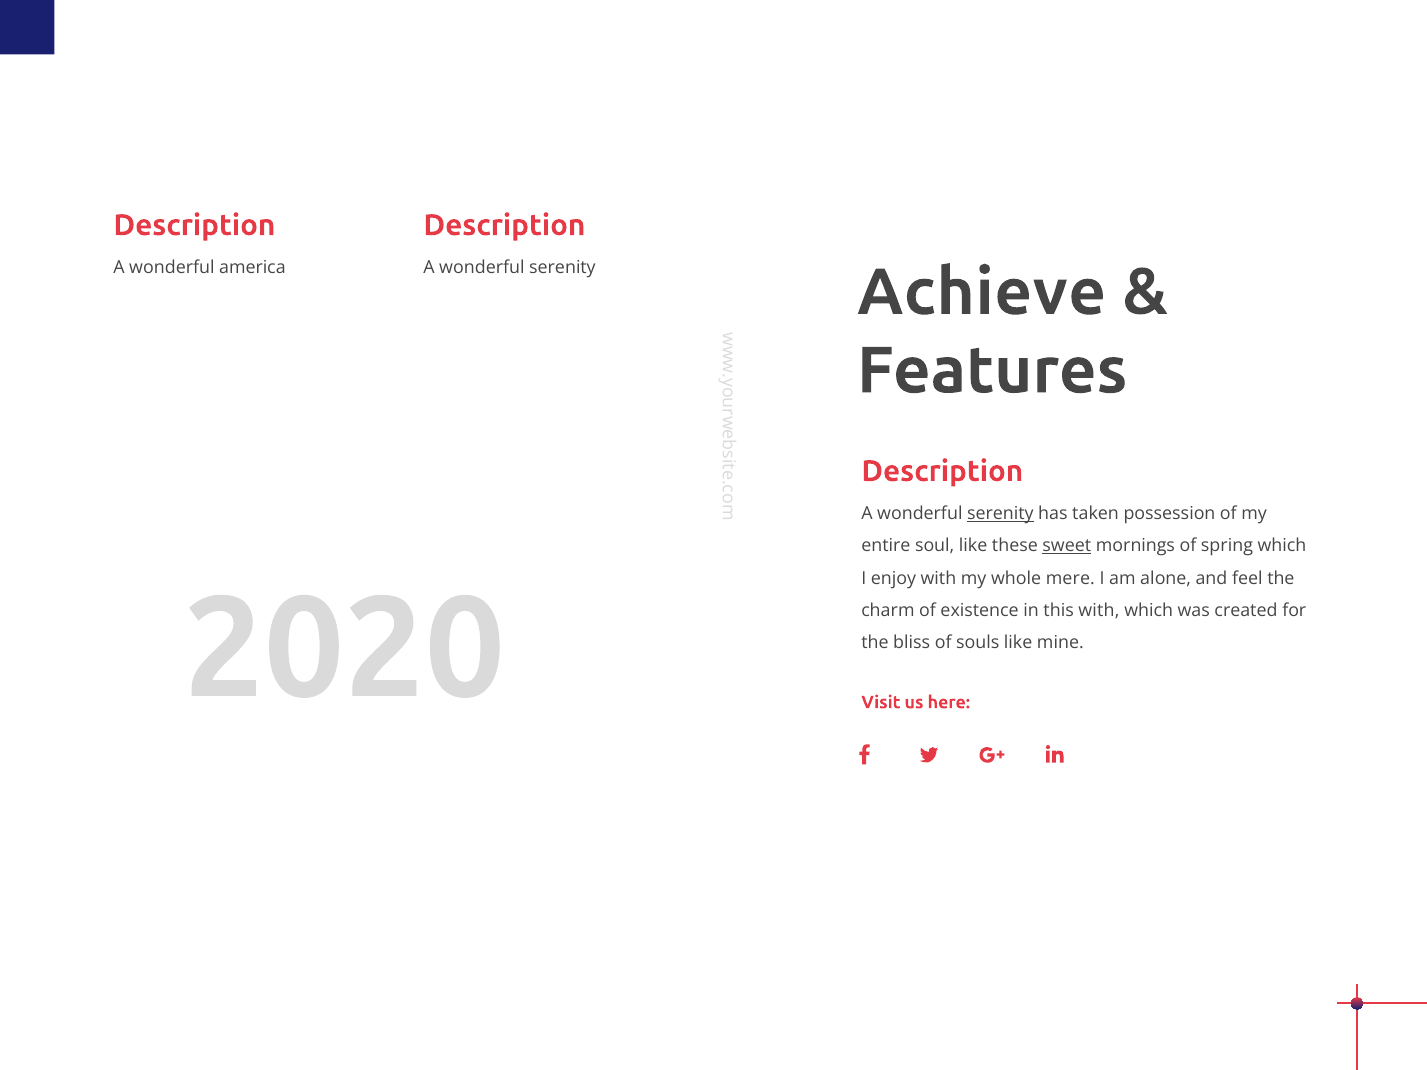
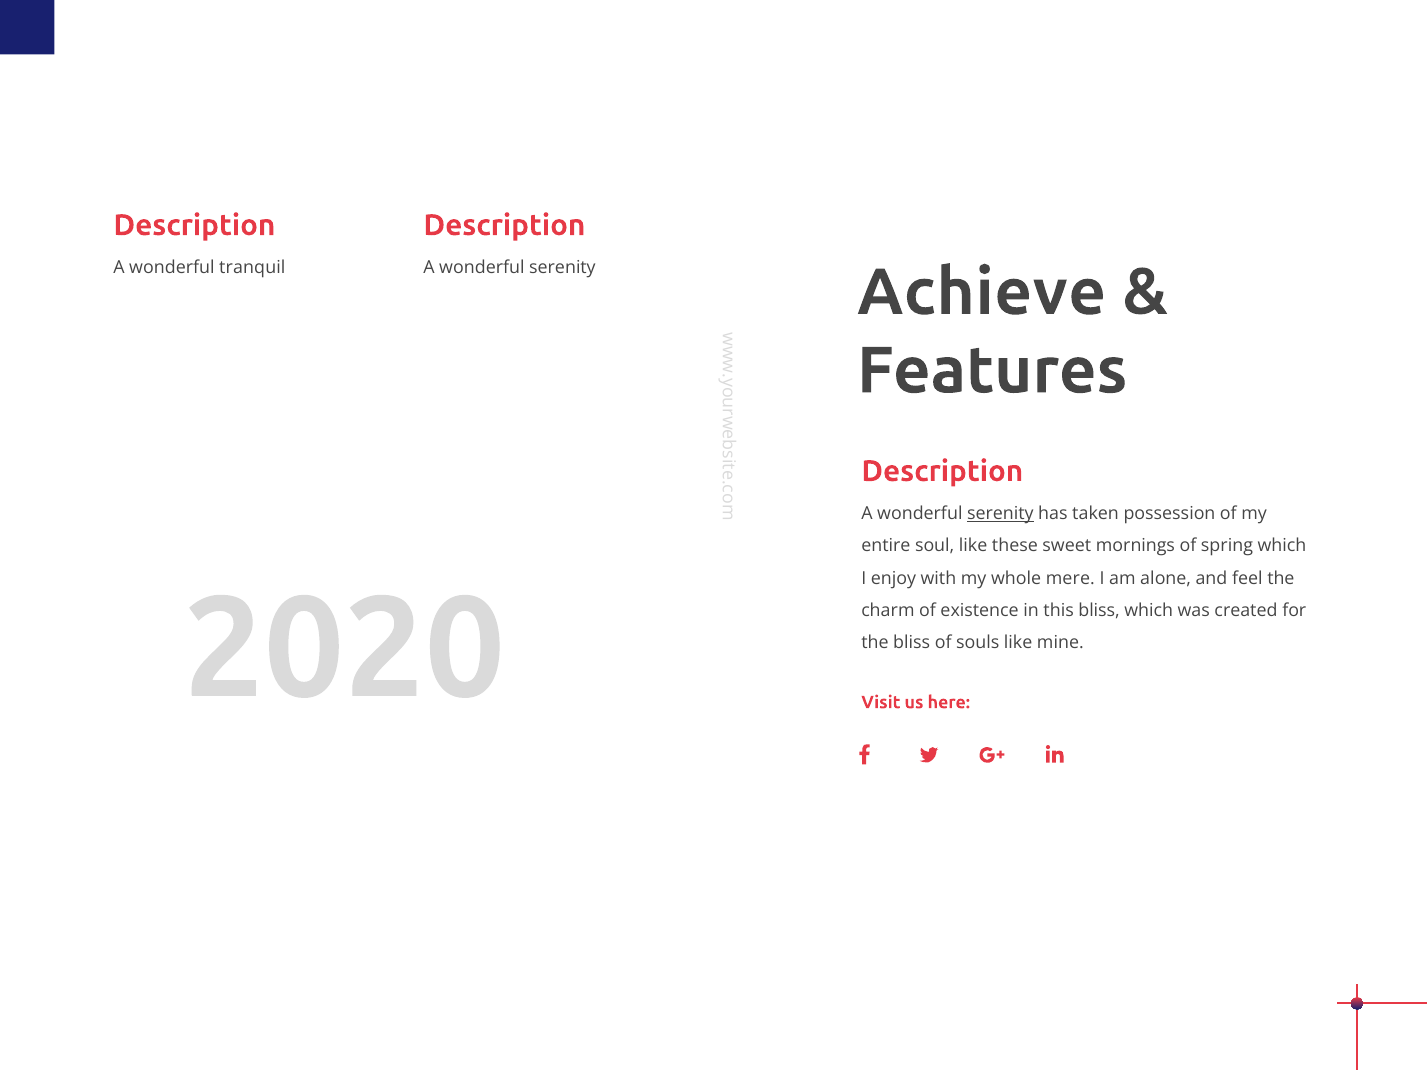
america: america -> tranquil (252, 268)
sweet underline: present -> none (1067, 546)
this with: with -> bliss (1099, 611)
